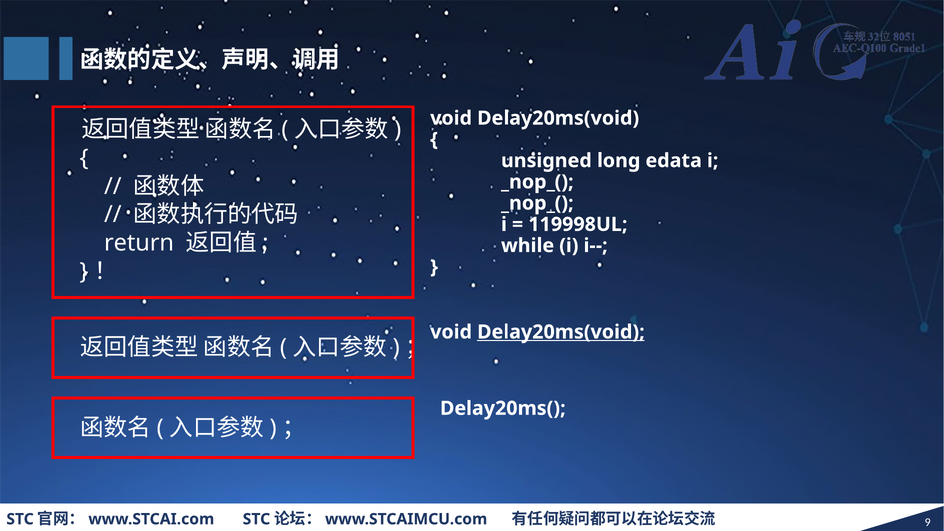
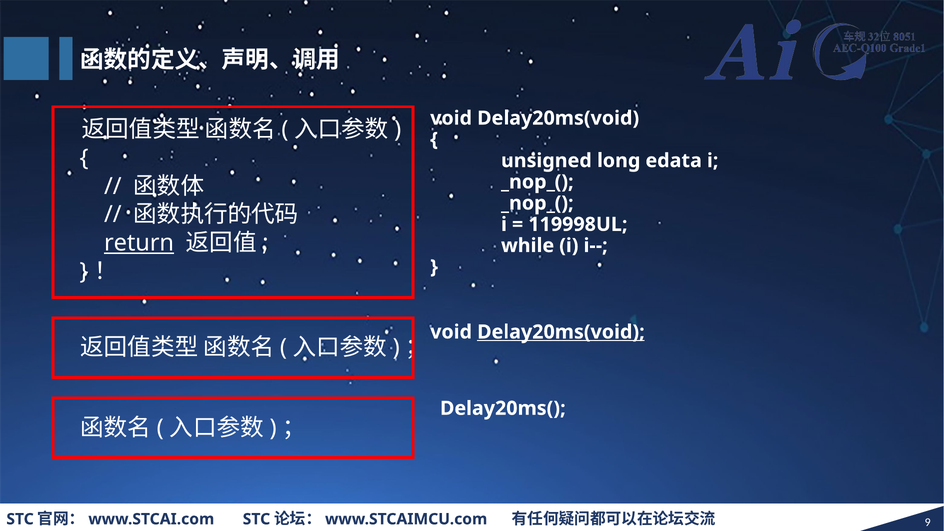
return underline: none -> present (139, 243)
